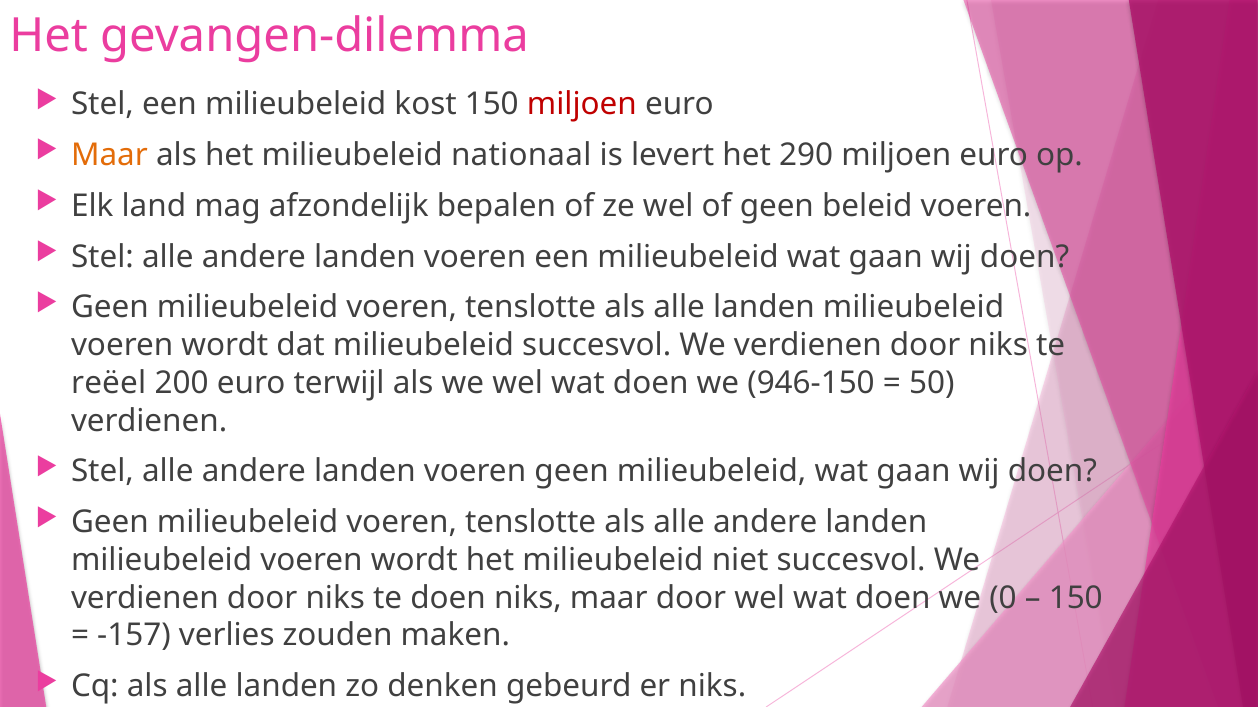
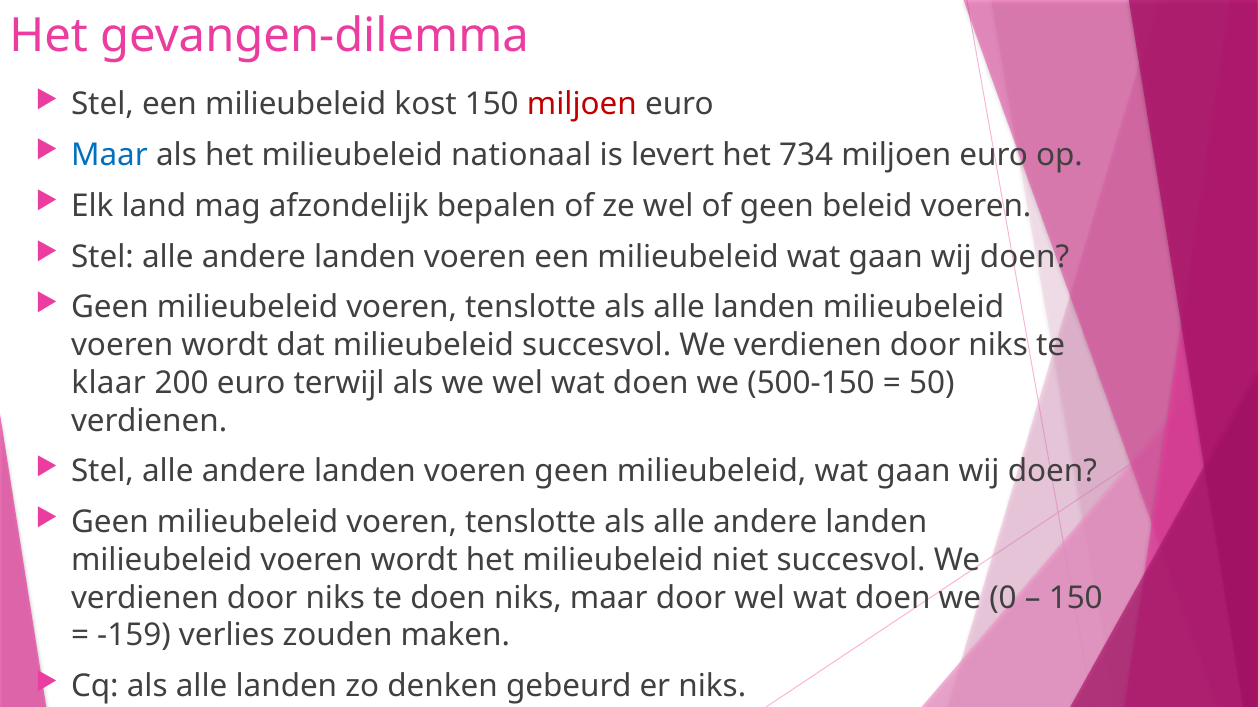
Maar colour: orange -> blue (109, 155)
290: 290 -> 734 (806, 155)
reëel: reëel -> klaar (109, 383)
946-150: 946-150 -> 500-150 (811, 383)
-157: -157 -> -159 (134, 636)
